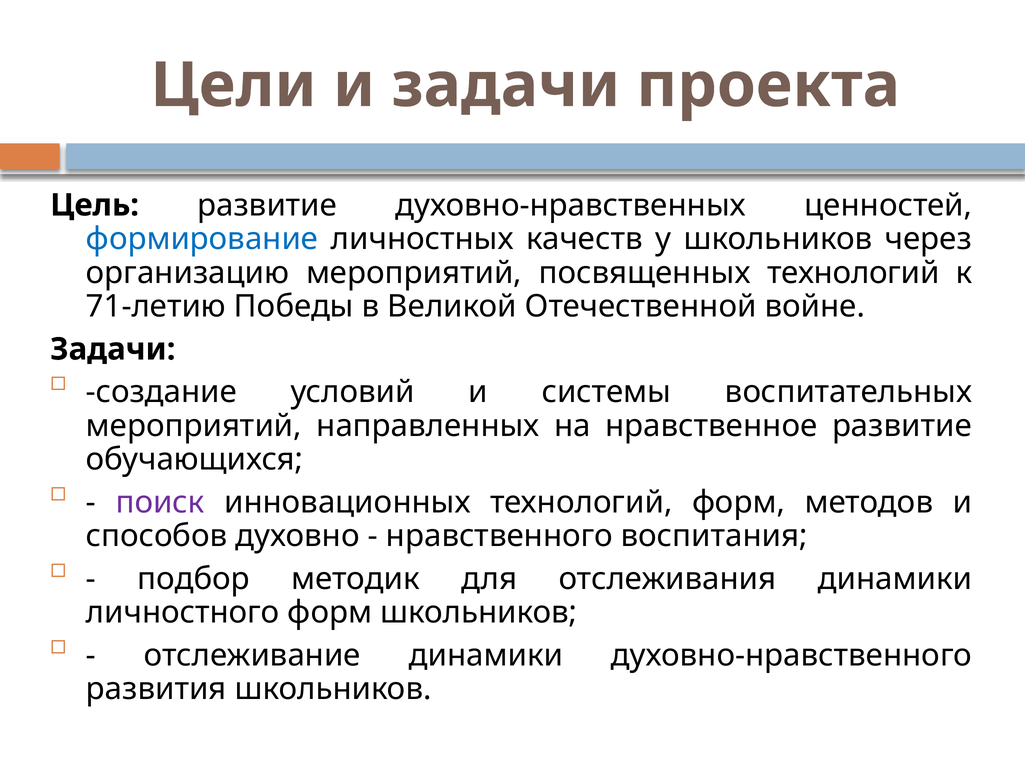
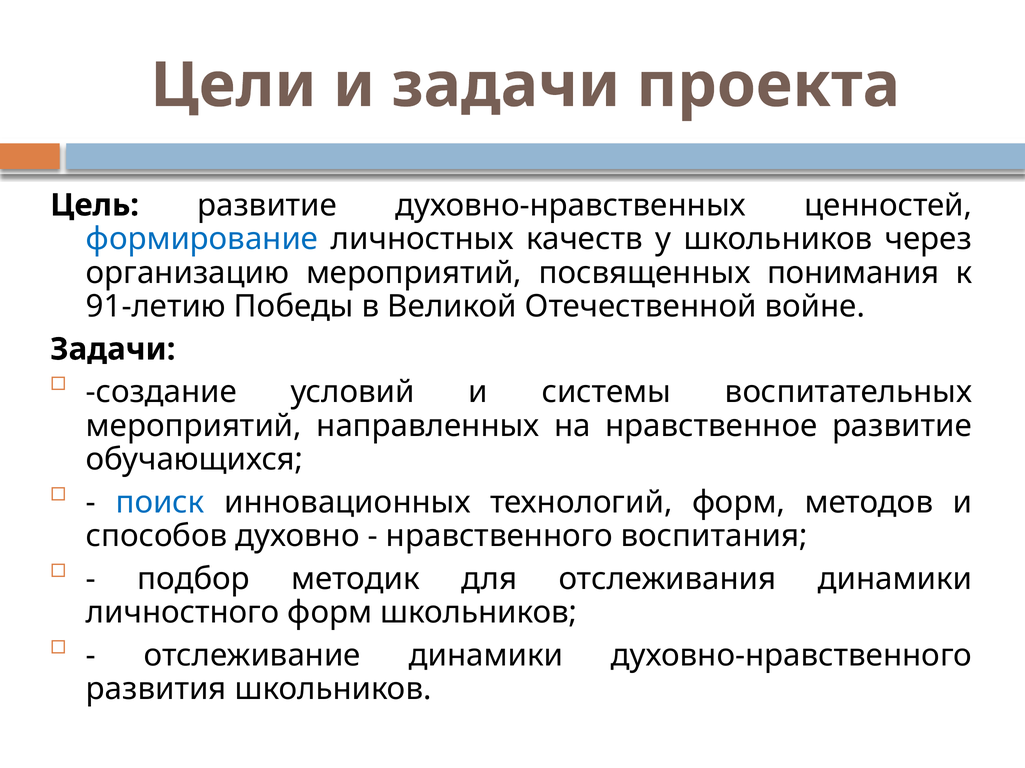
посвященных технологий: технологий -> понимания (853, 273)
71-летию: 71-летию -> 91-летию (156, 307)
поиск colour: purple -> blue (160, 503)
